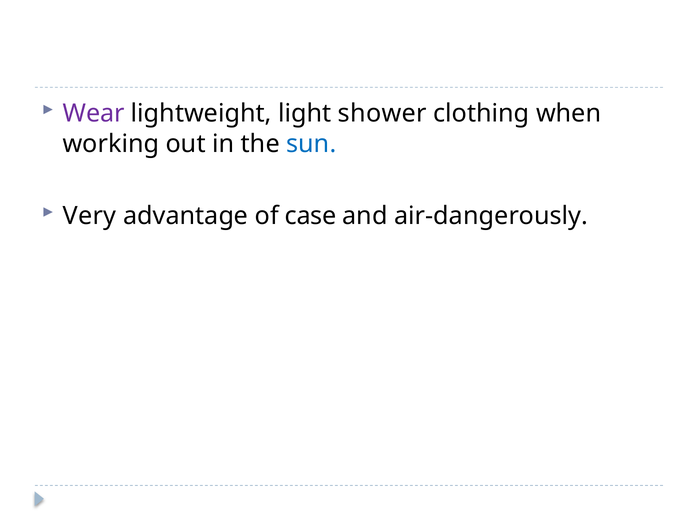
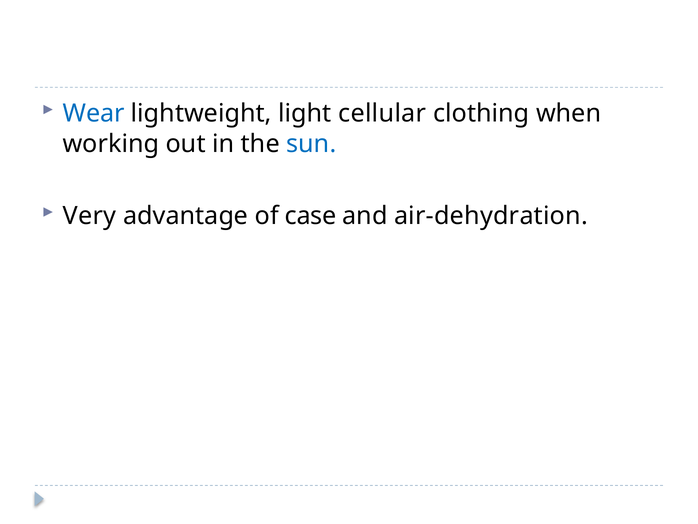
Wear colour: purple -> blue (94, 113)
shower: shower -> cellular (382, 113)
air-dangerously: air-dangerously -> air-dehydration (491, 216)
